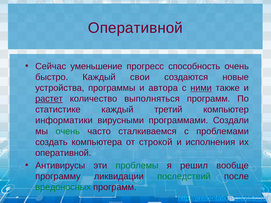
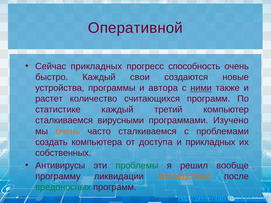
Сейчас уменьшение: уменьшение -> прикладных (96, 66)
растет underline: present -> none (49, 99)
выполняться: выполняться -> считающихся (152, 99)
информатики: информатики -> сталкиваемся (64, 121)
Создали: Создали -> Изучено (231, 121)
очень colour: green -> orange (68, 131)
строкой: строкой -> доступа (156, 142)
и исполнения: исполнения -> прикладных (210, 142)
оперативной: оперативной -> собственных (63, 153)
последствий colour: green -> orange (184, 177)
